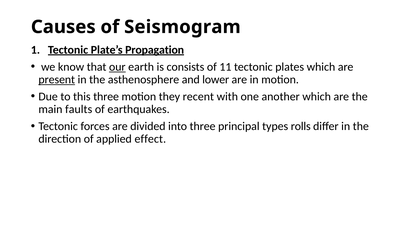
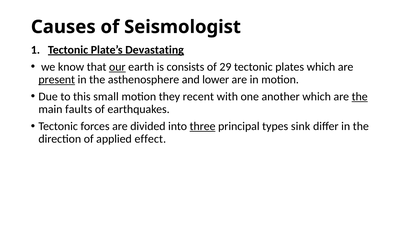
Seismogram: Seismogram -> Seismologist (183, 27)
Propagation: Propagation -> Devastating (155, 50)
11: 11 -> 29 (225, 67)
this three: three -> small (106, 96)
the underline: none -> present (360, 96)
three underline: none -> present (203, 126)
rolls: rolls -> sink (301, 126)
